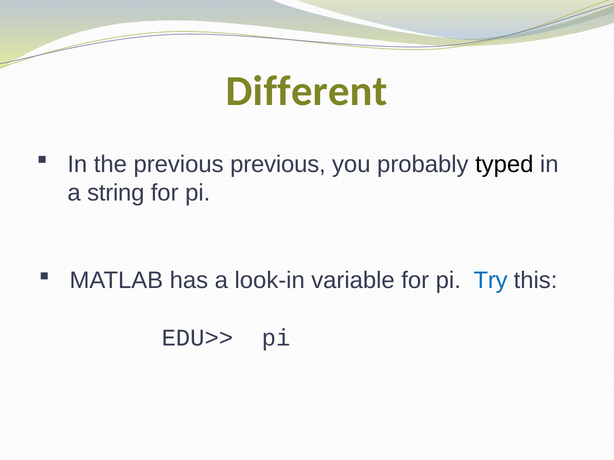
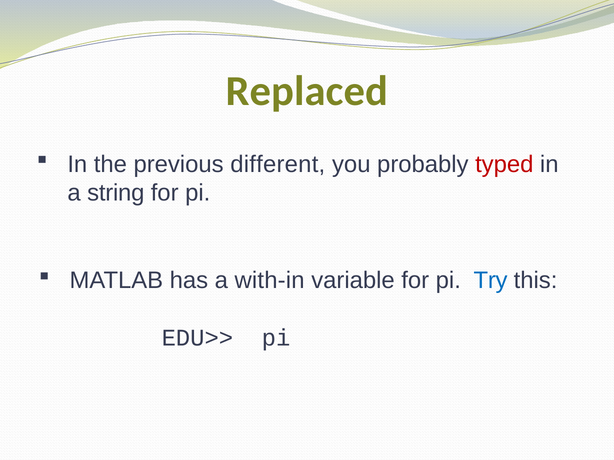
Different: Different -> Replaced (307, 91)
previous previous: previous -> different (278, 165)
typed colour: black -> red (504, 165)
look-in: look-in -> with-in (270, 281)
